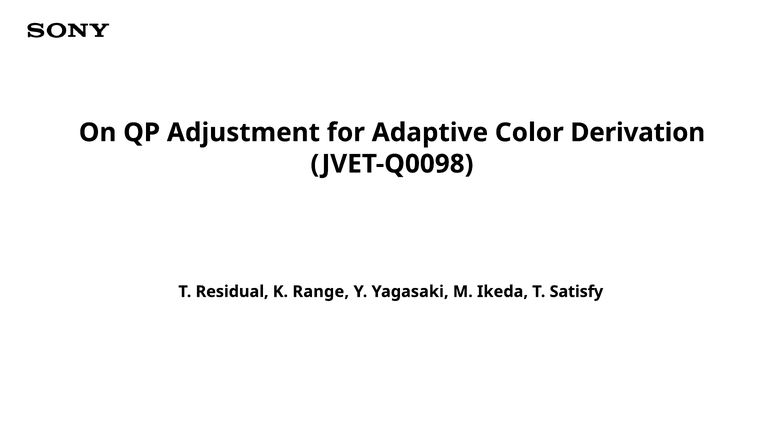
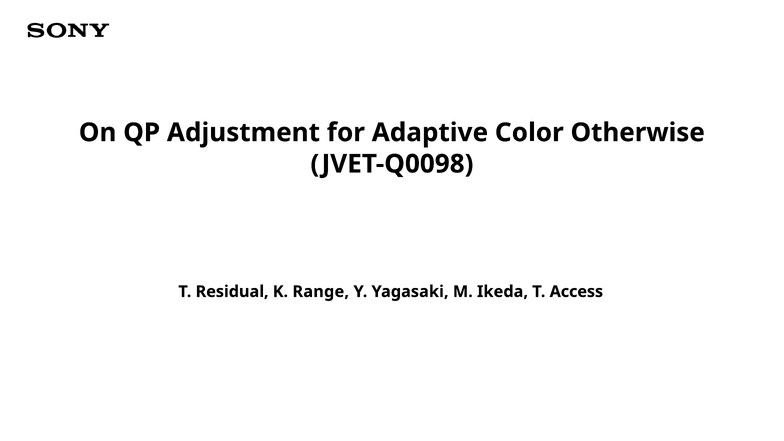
Derivation: Derivation -> Otherwise (638, 132)
Satisfy: Satisfy -> Access (576, 291)
